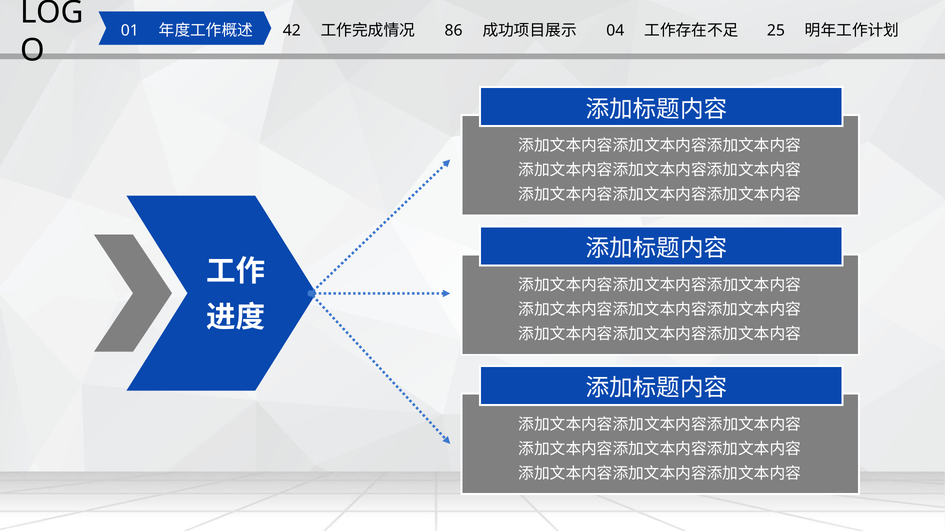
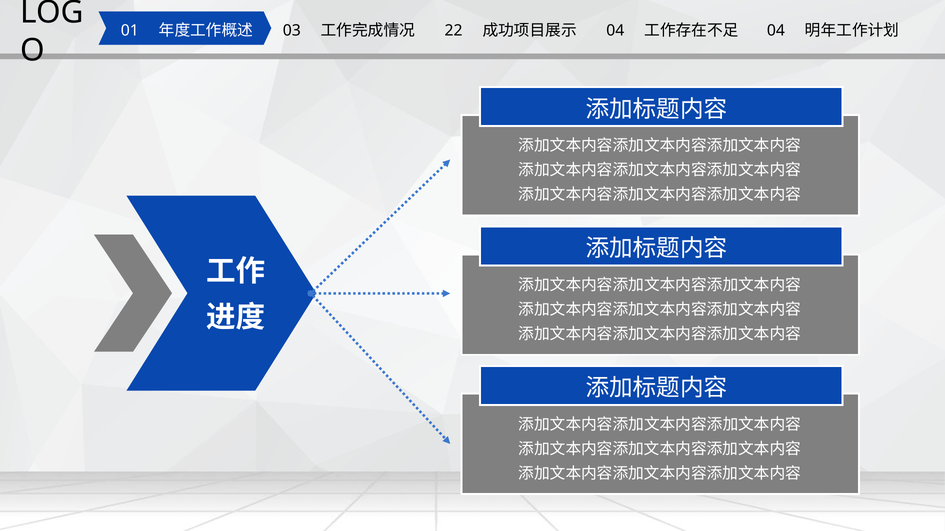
42: 42 -> 03 (292, 31)
86: 86 -> 22 (454, 31)
25: 25 -> 04 (776, 31)
